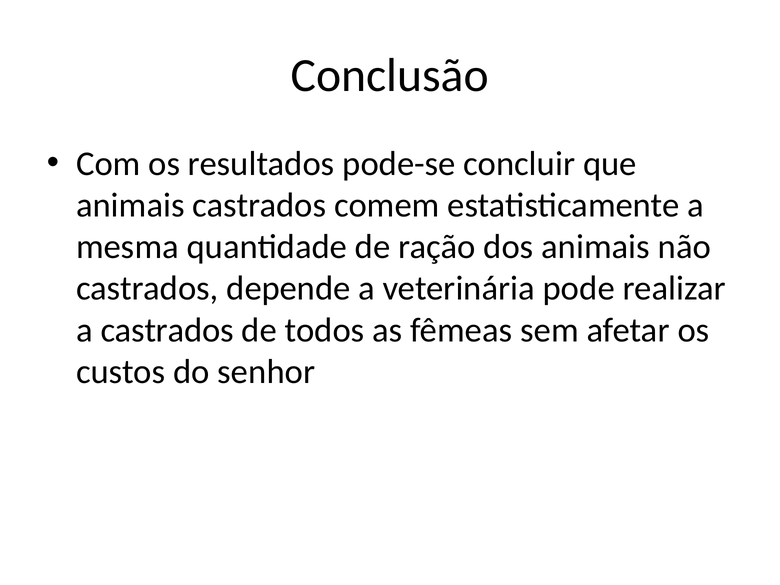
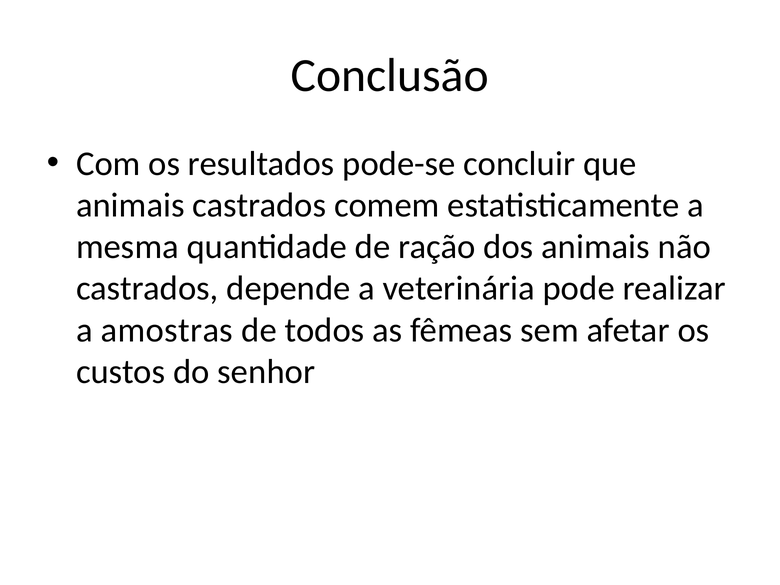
a castrados: castrados -> amostras (167, 330)
